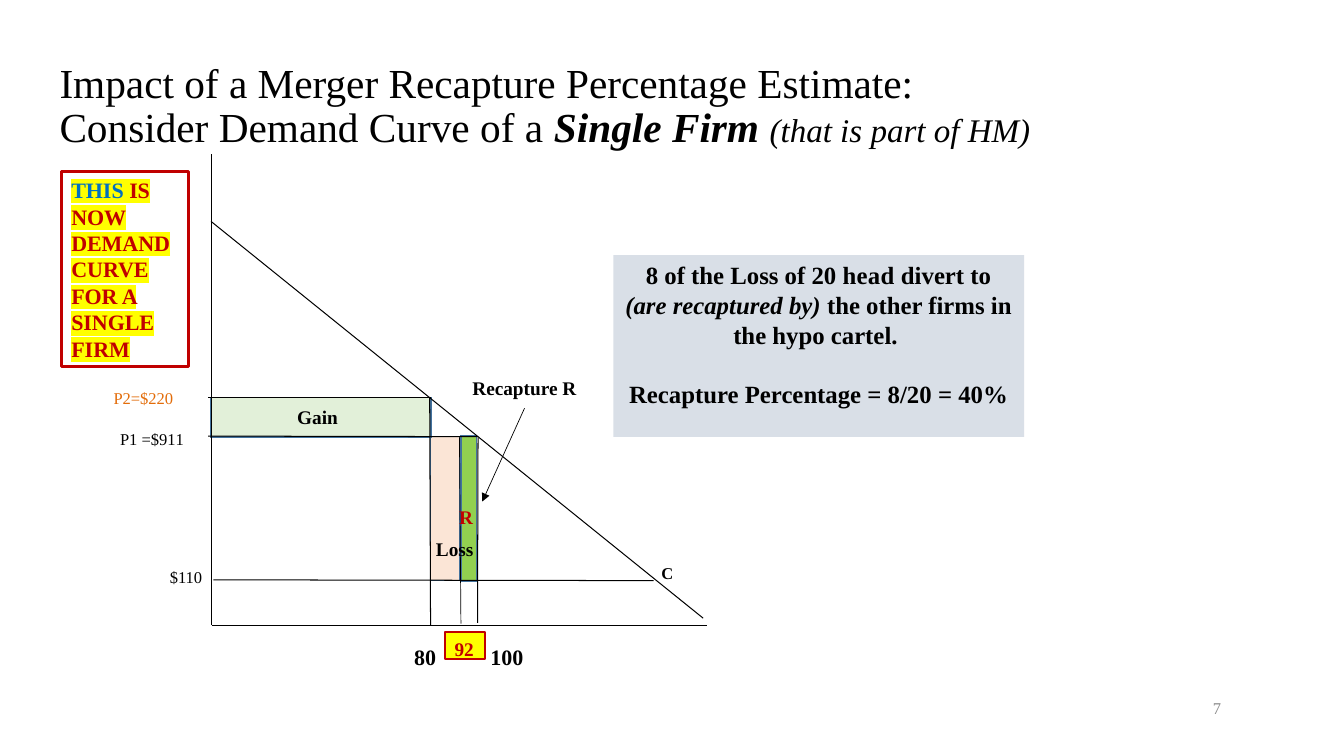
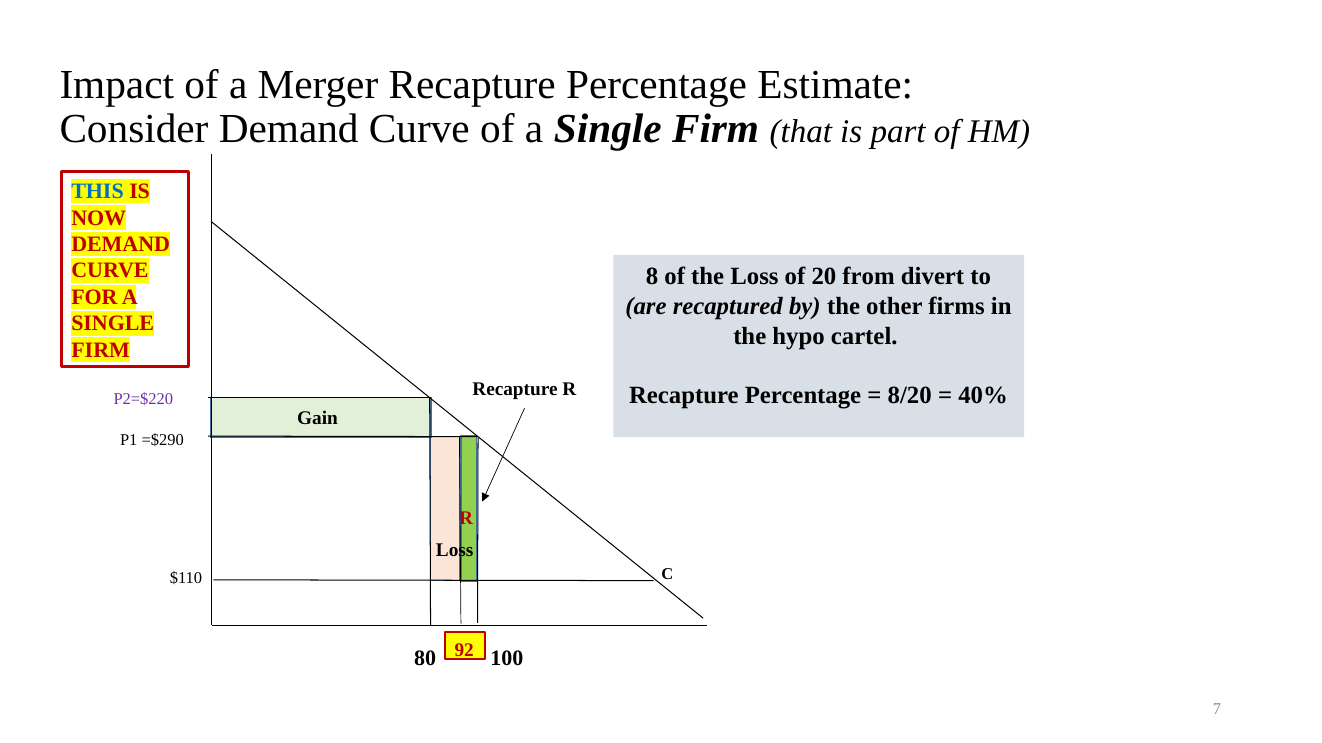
head: head -> from (869, 277)
P2=$220 colour: orange -> purple (143, 399)
=$911: =$911 -> =$290 (163, 441)
